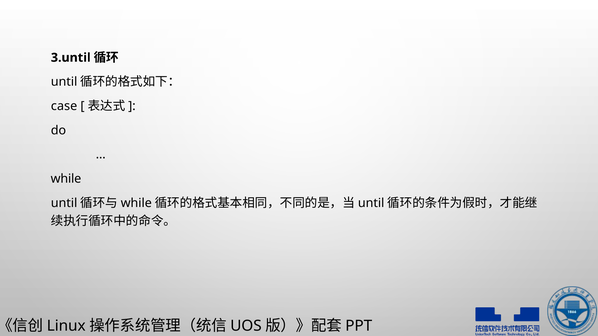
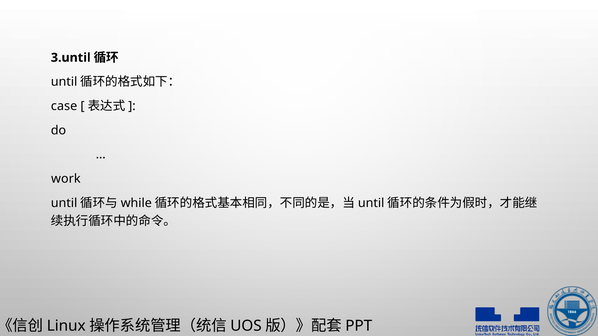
while: while -> work (66, 179)
